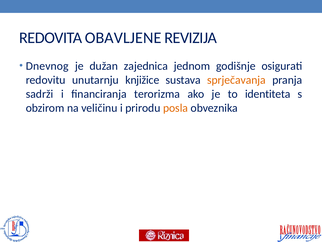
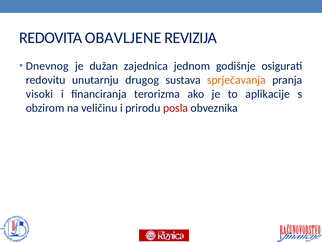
knjižice: knjižice -> drugog (142, 80)
sadrži: sadrži -> visoki (40, 94)
identiteta: identiteta -> aplikacije (268, 94)
posla colour: orange -> red (176, 108)
